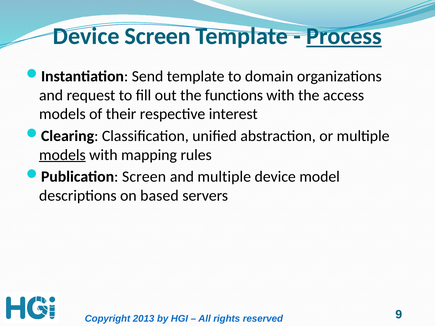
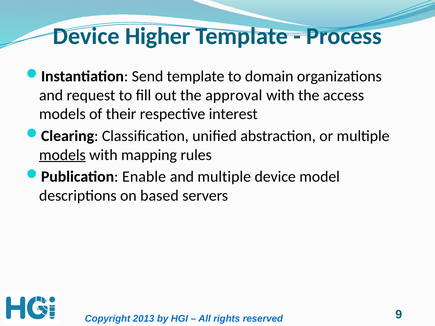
Device Screen: Screen -> Higher (158, 36)
Process underline: present -> none (344, 36)
functions: functions -> approval (234, 95)
Publication Screen: Screen -> Enable (144, 177)
